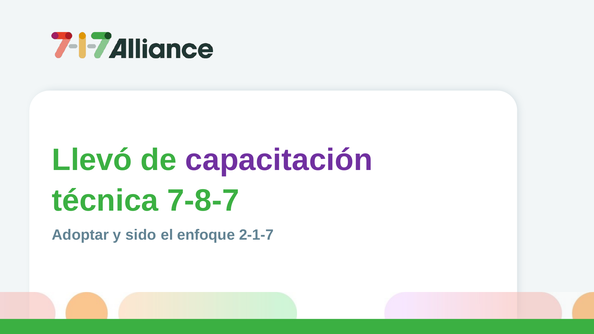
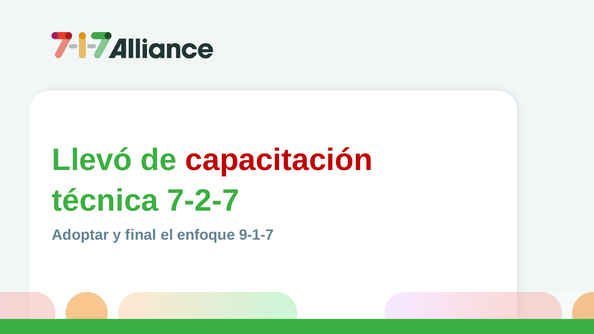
capacitación colour: purple -> red (279, 160)
7-8-7: 7-8-7 -> 7-2-7 (203, 201)
sido: sido -> final (141, 235)
2-1-7: 2-1-7 -> 9-1-7 (256, 235)
